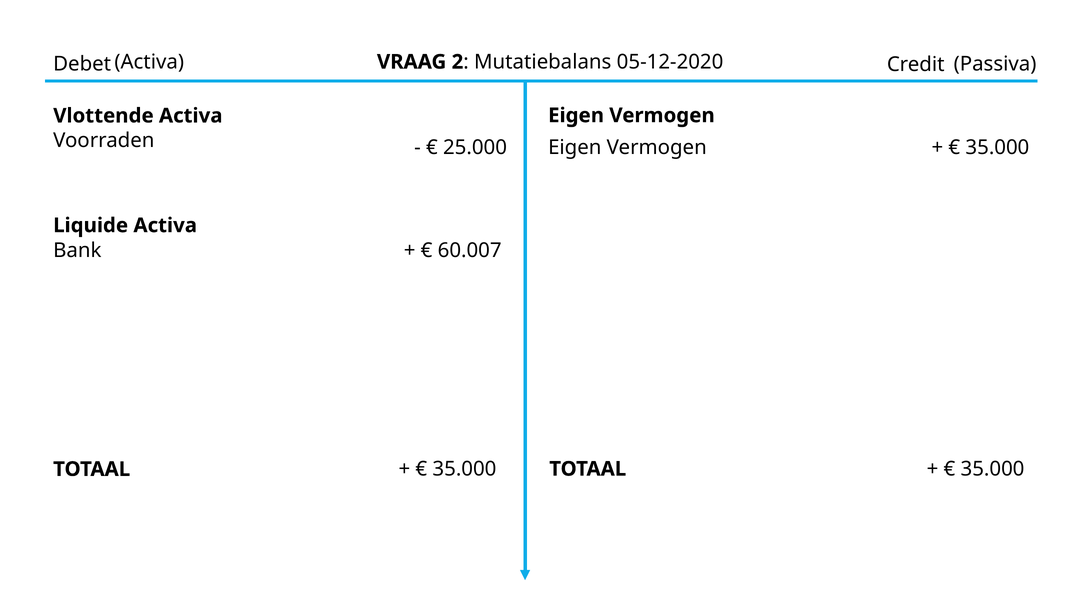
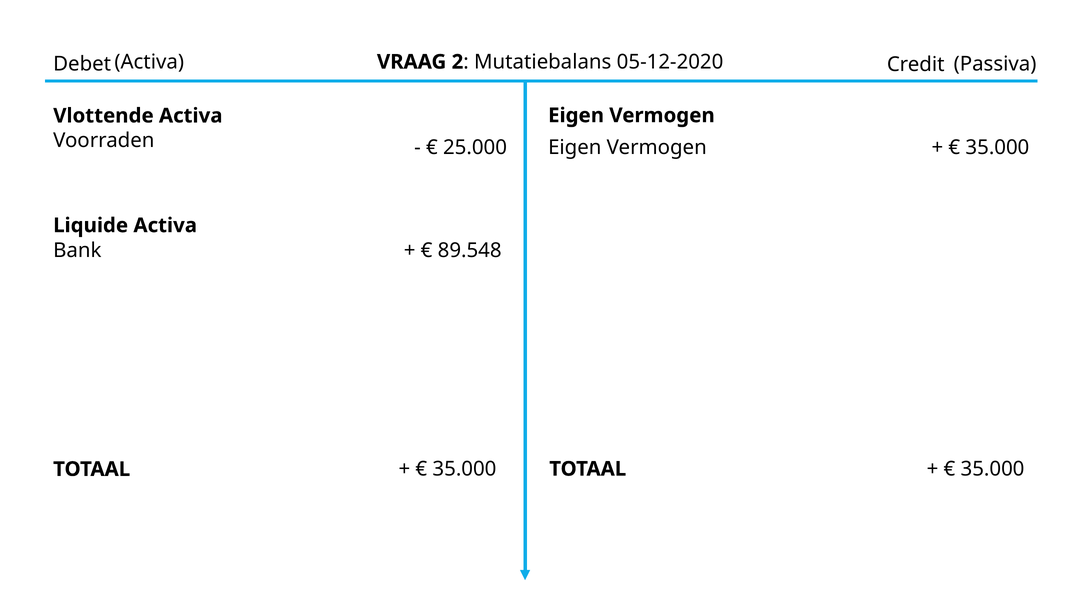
60.007: 60.007 -> 89.548 (470, 250)
